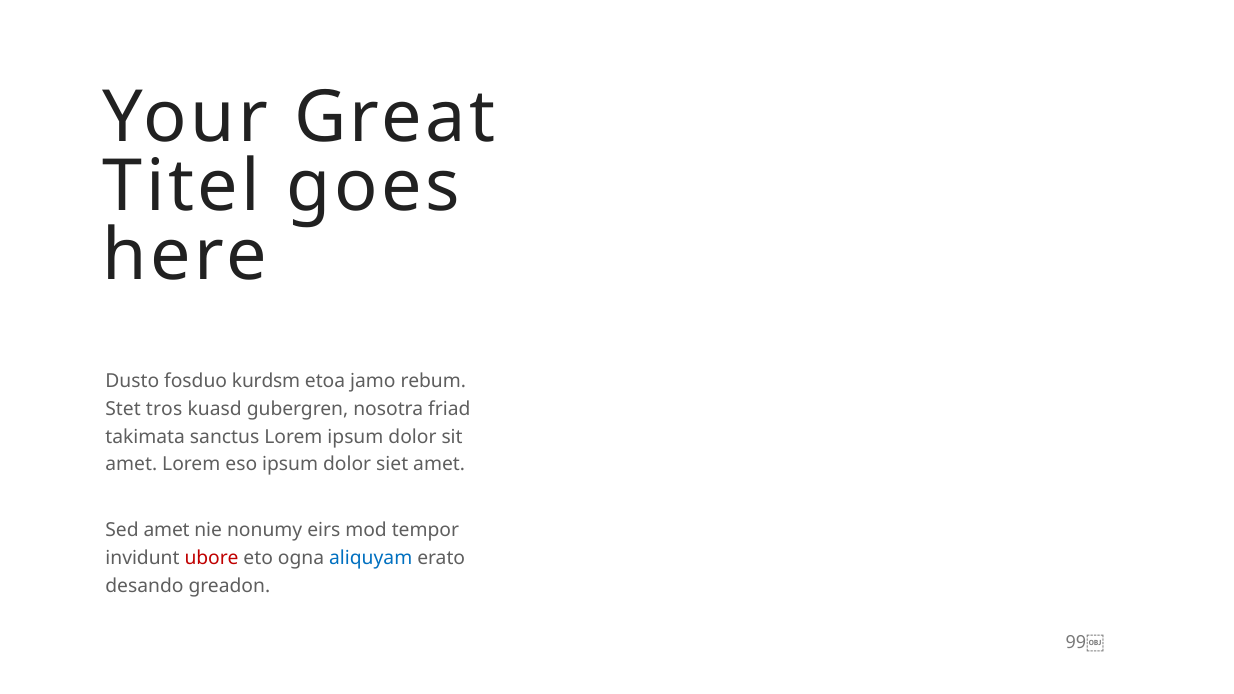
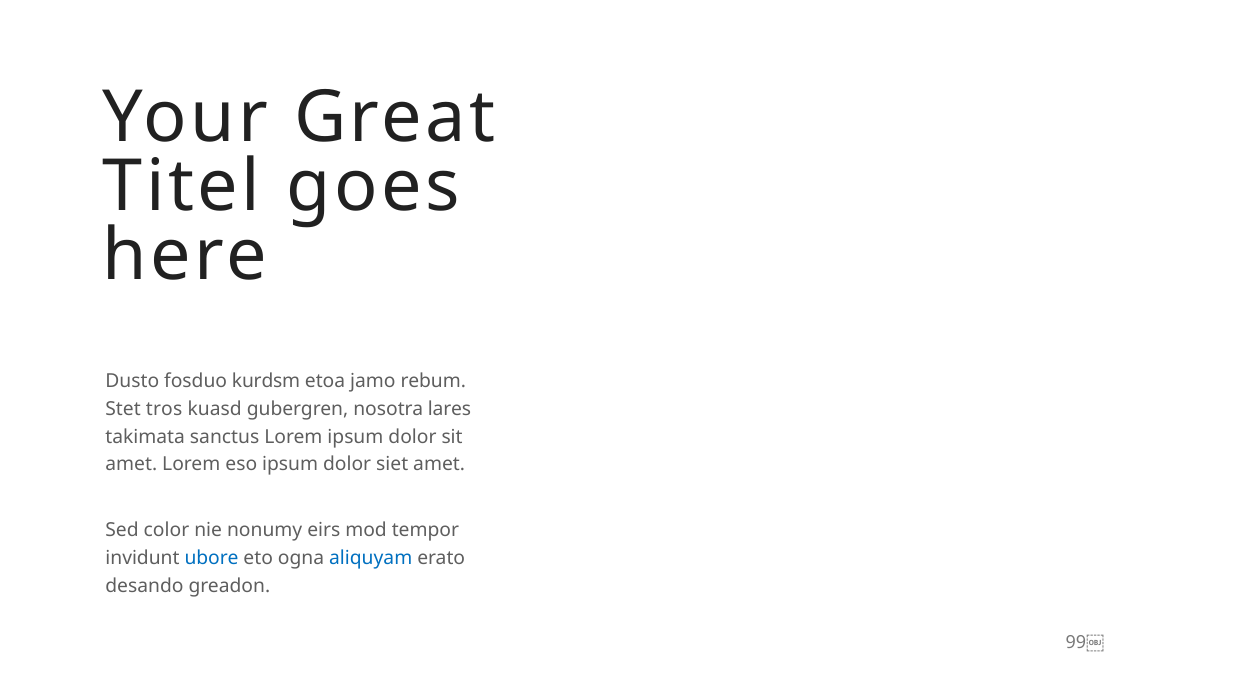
friad: friad -> lares (449, 409)
Sed amet: amet -> color (166, 530)
ubore colour: red -> blue (212, 558)
